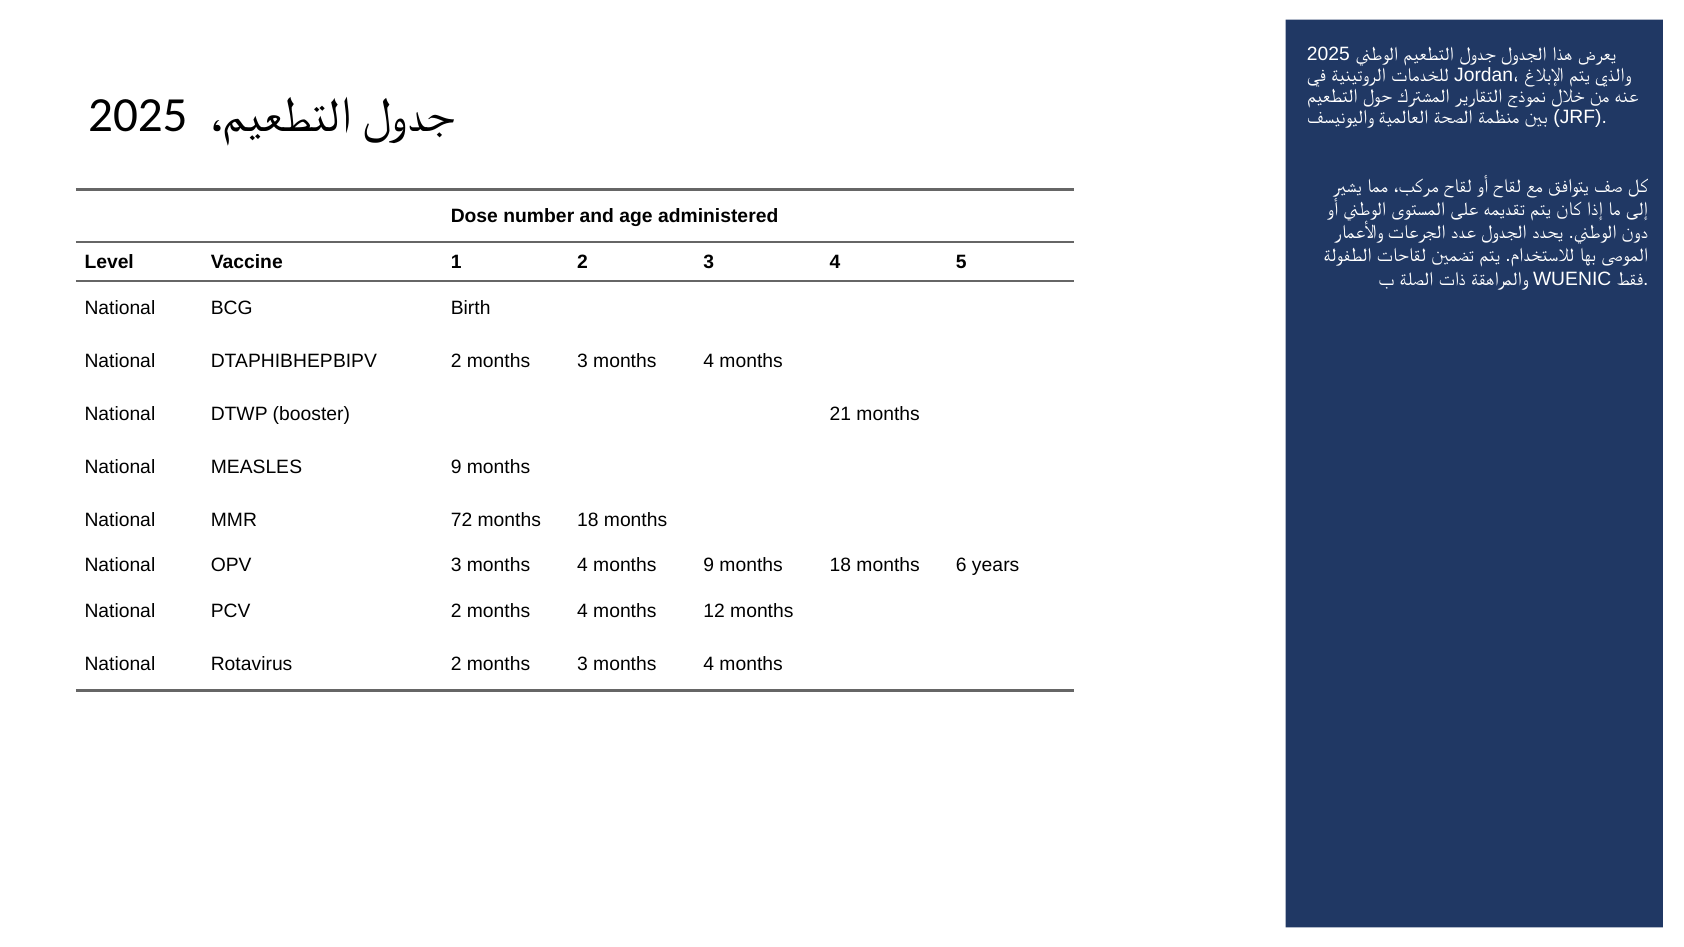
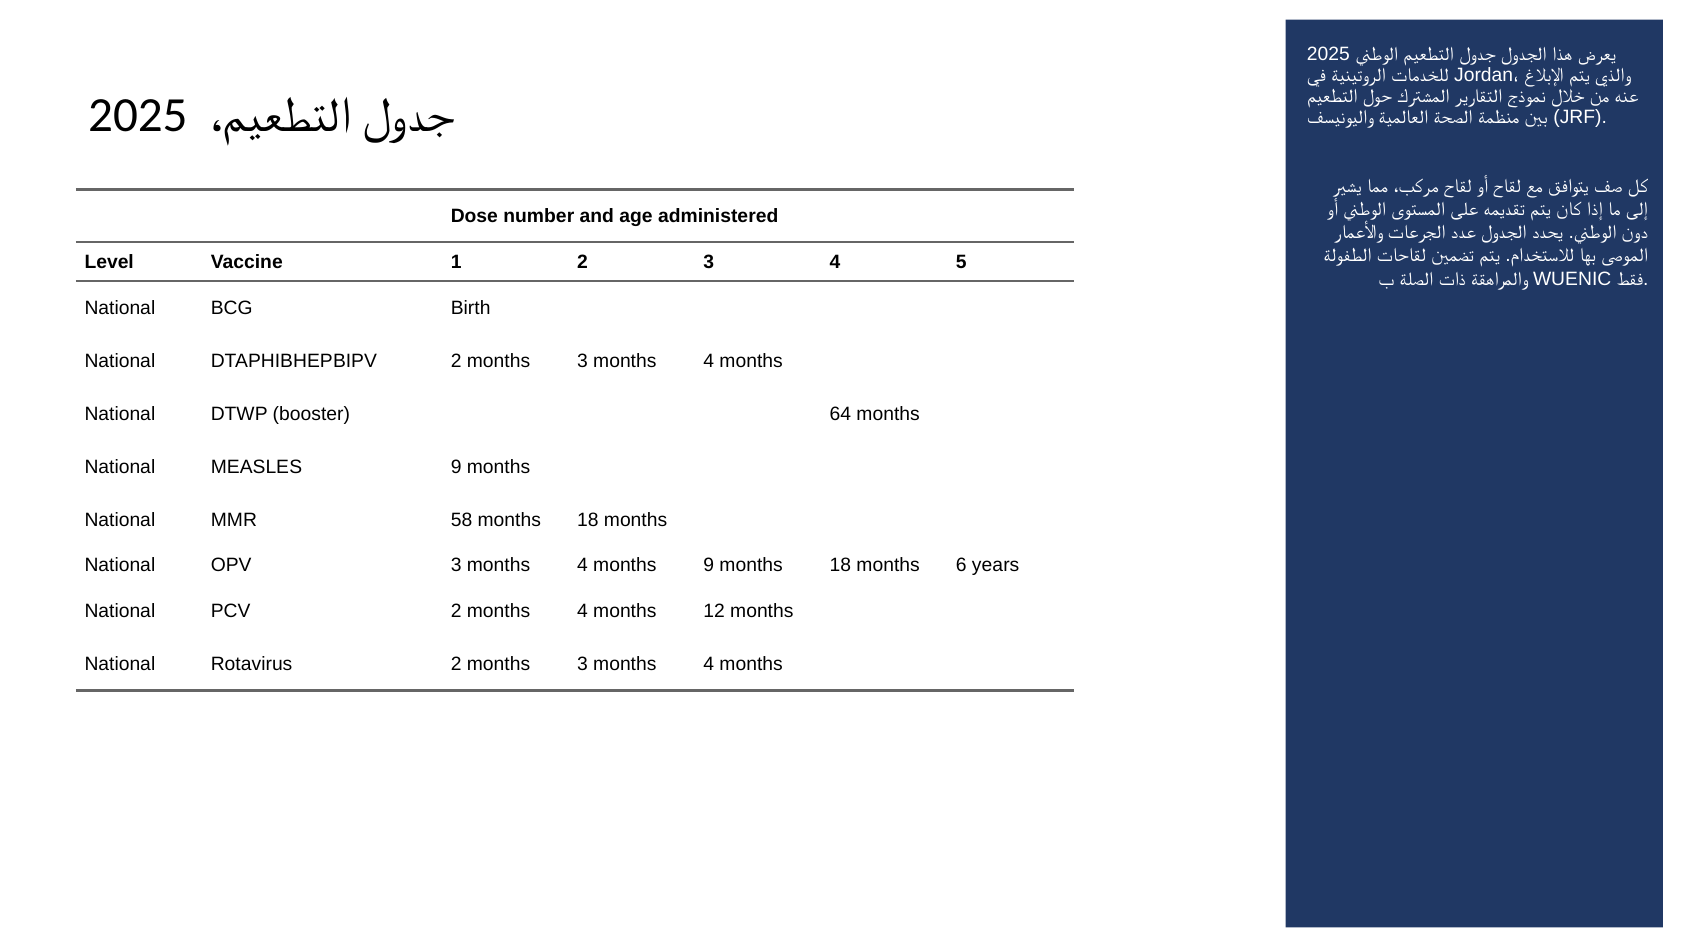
21: 21 -> 64 (840, 414)
72: 72 -> 58 (462, 520)
